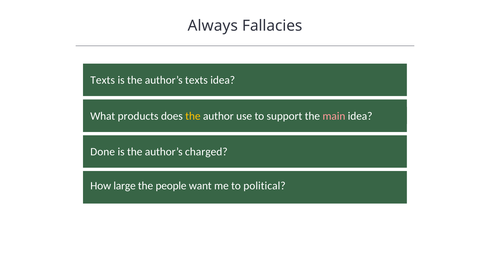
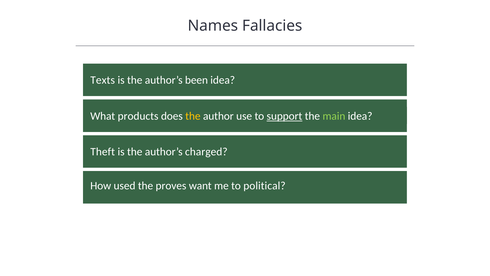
Always: Always -> Names (213, 26)
author’s texts: texts -> been (196, 80)
support underline: none -> present (284, 116)
main colour: pink -> light green (334, 116)
Done: Done -> Theft (103, 152)
large: large -> used (125, 186)
people: people -> proves (171, 186)
